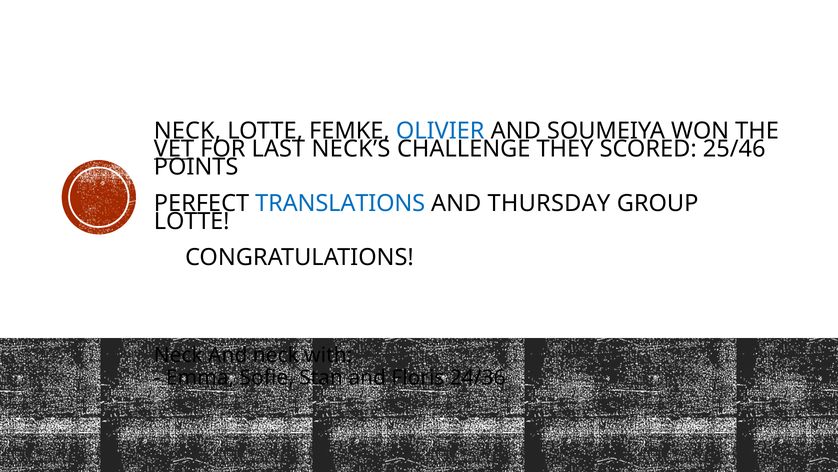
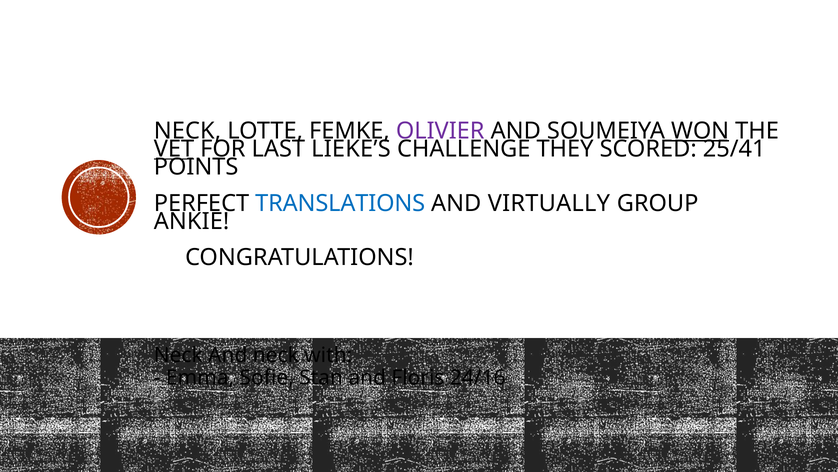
OLIVIER colour: blue -> purple (440, 131)
WON underline: none -> present (700, 131)
NECK’S: NECK’S -> LIEKE’S (351, 149)
25/46: 25/46 -> 25/41 (734, 149)
THURSDAY: THURSDAY -> VIRTUALLY (549, 203)
LOTTE: LOTTE -> ANKIE (192, 221)
24/36: 24/36 -> 24/16 (478, 377)
